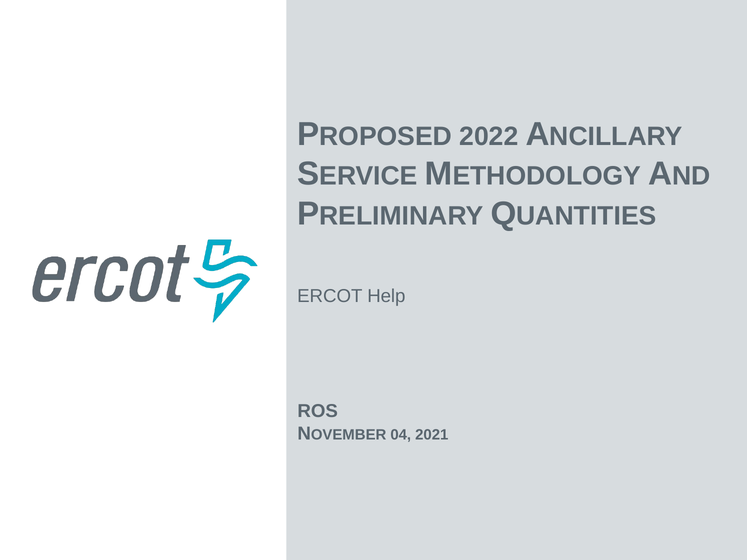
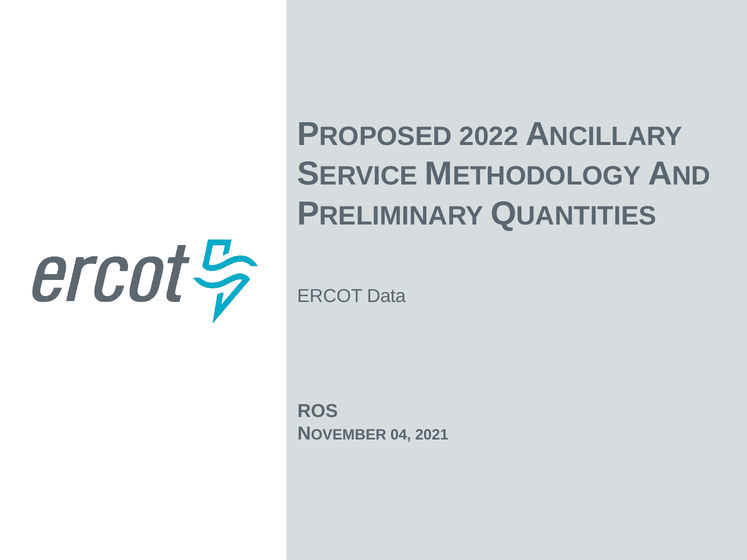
Help: Help -> Data (386, 296)
